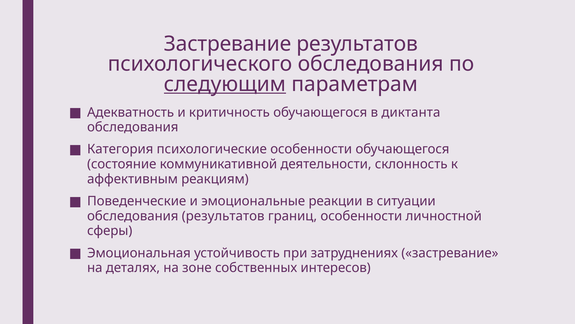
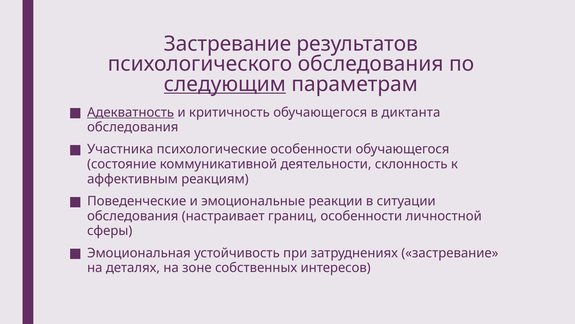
Адекватность underline: none -> present (131, 112)
Категория: Категория -> Участника (120, 149)
обследования результатов: результатов -> настраивает (223, 216)
